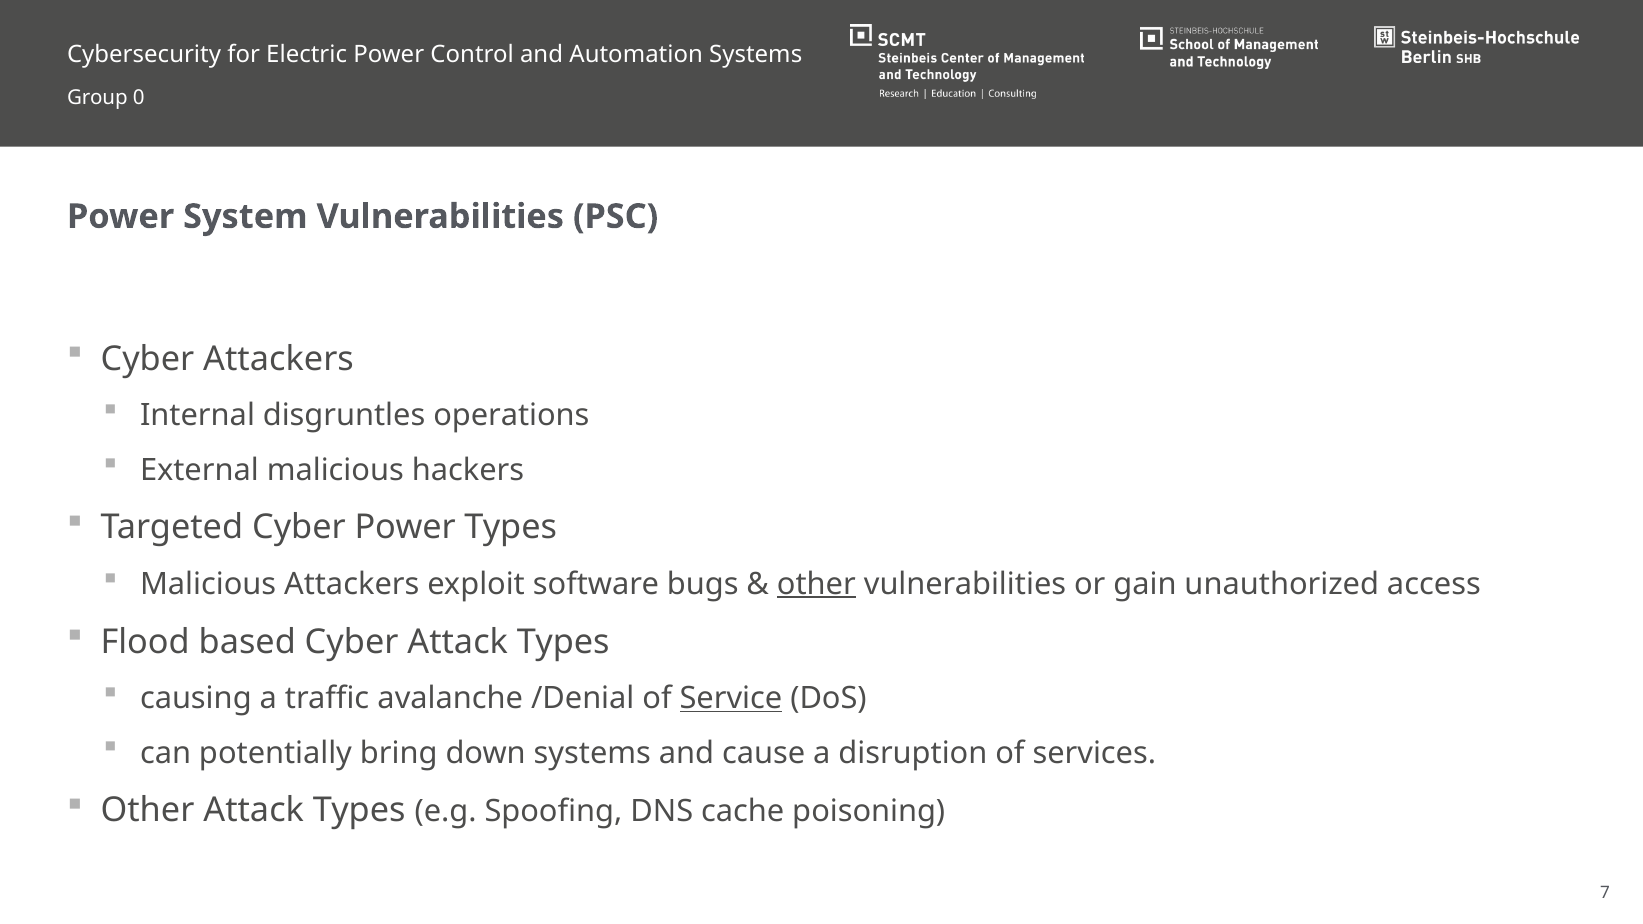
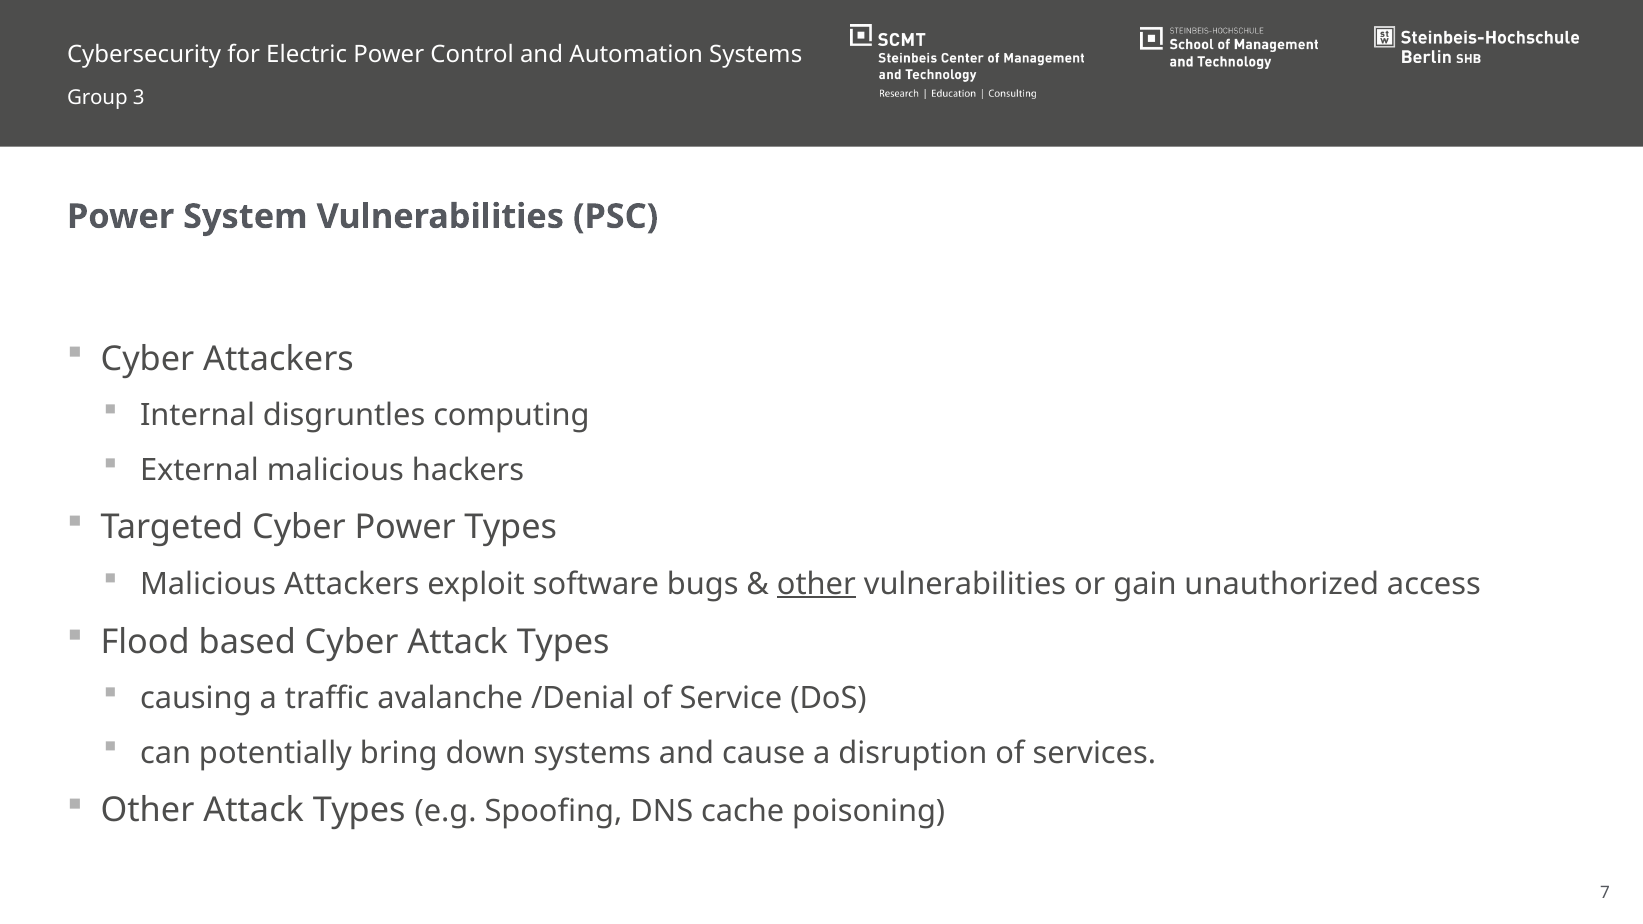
0: 0 -> 3 (139, 98)
operations: operations -> computing (511, 415)
Service underline: present -> none (731, 698)
